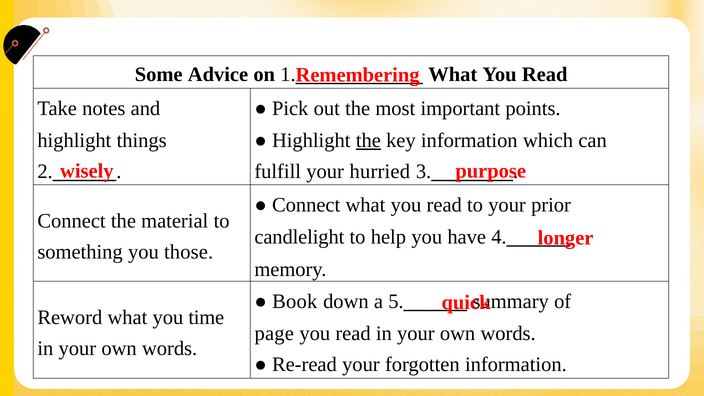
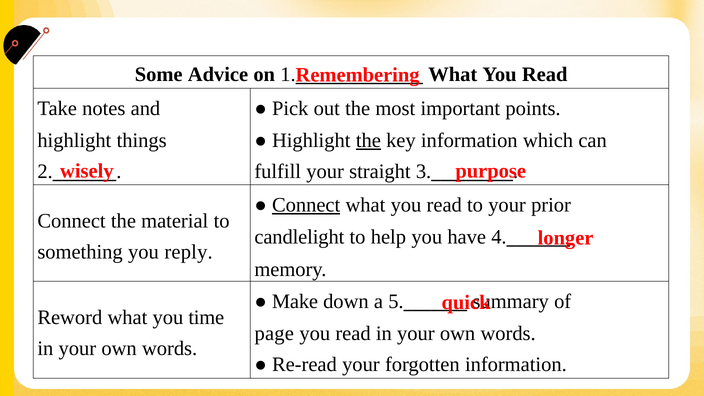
hurried: hurried -> straight (380, 171)
Connect underline: none -> present (306, 205)
those: those -> reply (189, 252)
Book: Book -> Make (295, 301)
